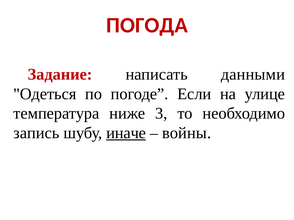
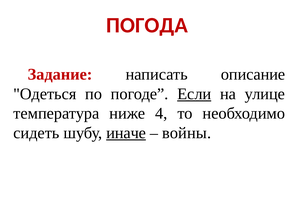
данными: данными -> описание (253, 74)
Если underline: none -> present (194, 94)
3: 3 -> 4 (161, 114)
запись: запись -> сидеть (36, 133)
